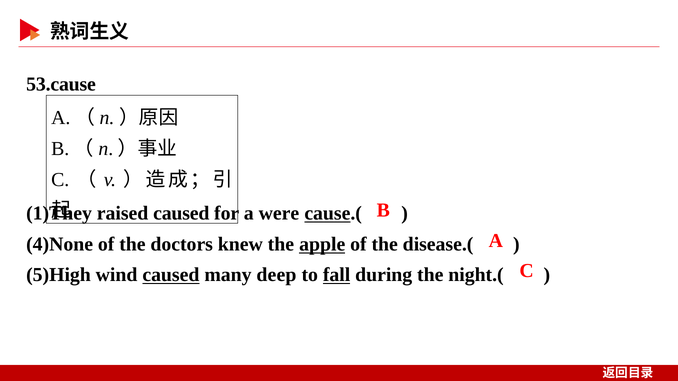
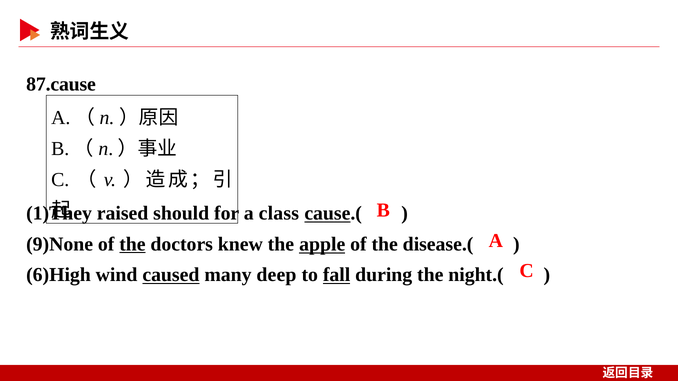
53.cause: 53.cause -> 87.cause (61, 84)
raised caused: caused -> should (181, 214)
were: were -> class (279, 214)
4)None: 4)None -> 9)None (60, 244)
the underline: none -> present (132, 244)
5)High: 5)High -> 6)High (59, 275)
